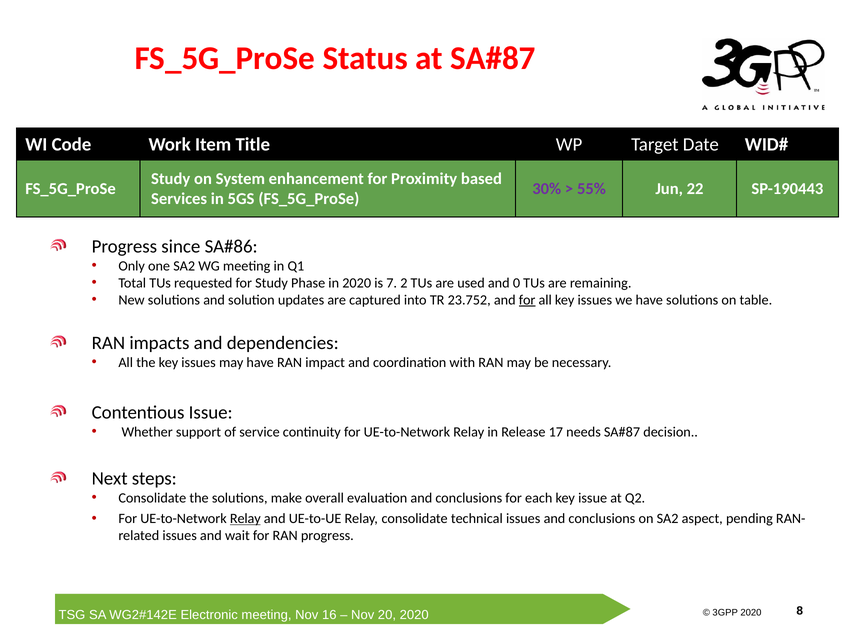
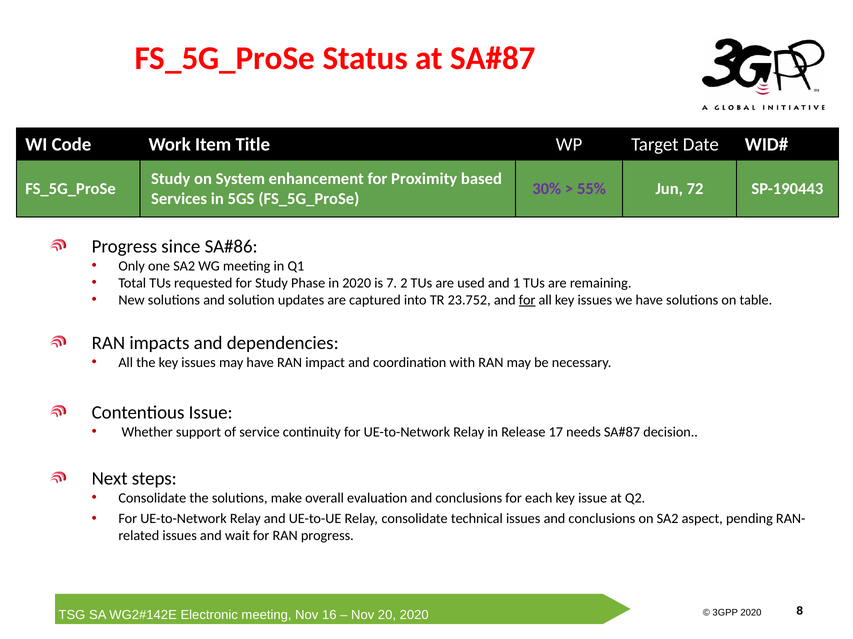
22: 22 -> 72 (695, 189)
0: 0 -> 1 (516, 283)
Relay underline: present -> none (245, 519)
